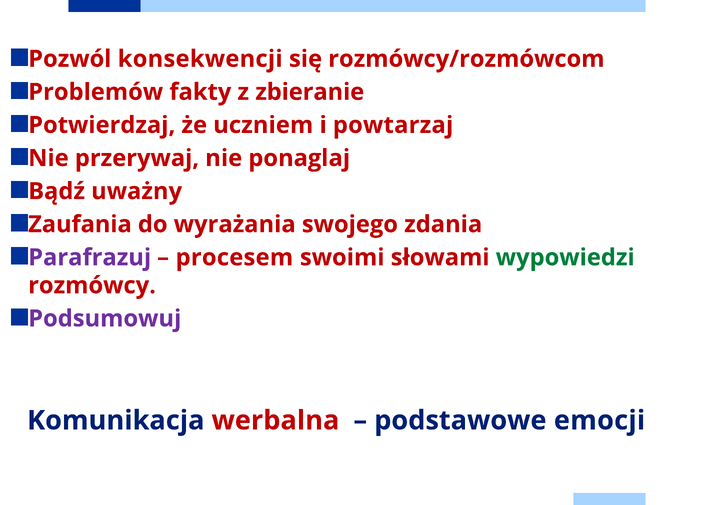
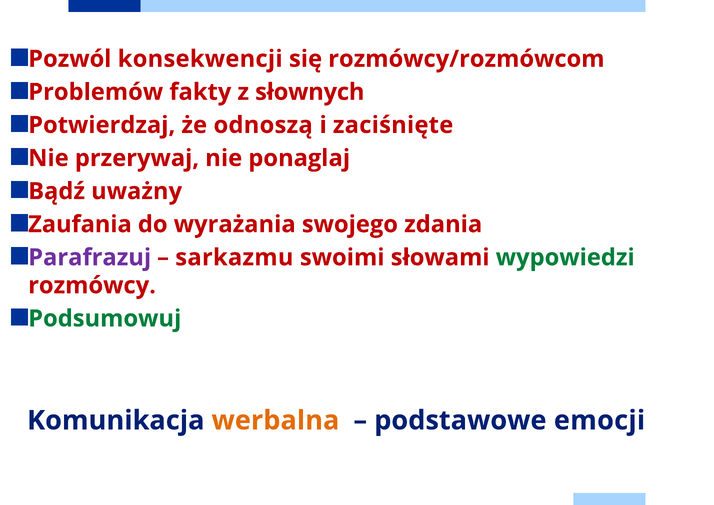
zbieranie: zbieranie -> słownych (310, 92)
uczniem: uczniem -> odnoszą (263, 125)
powtarzaj: powtarzaj -> zaciśnięte (393, 125)
procesem: procesem -> sarkazmu (234, 257)
Podsumowuj colour: purple -> green (105, 318)
werbalna colour: red -> orange (275, 420)
